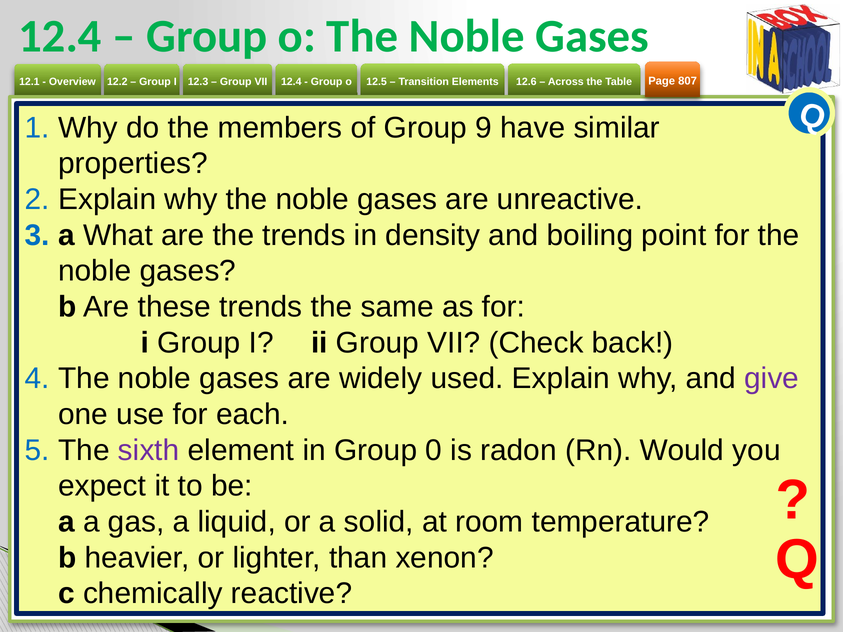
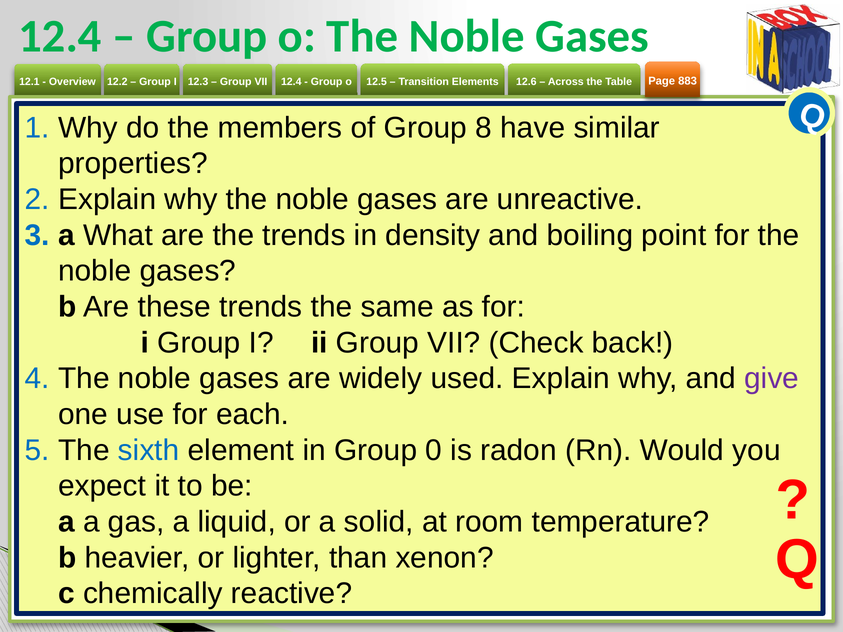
807: 807 -> 883 (688, 81)
9: 9 -> 8 (484, 128)
sixth colour: purple -> blue (149, 450)
